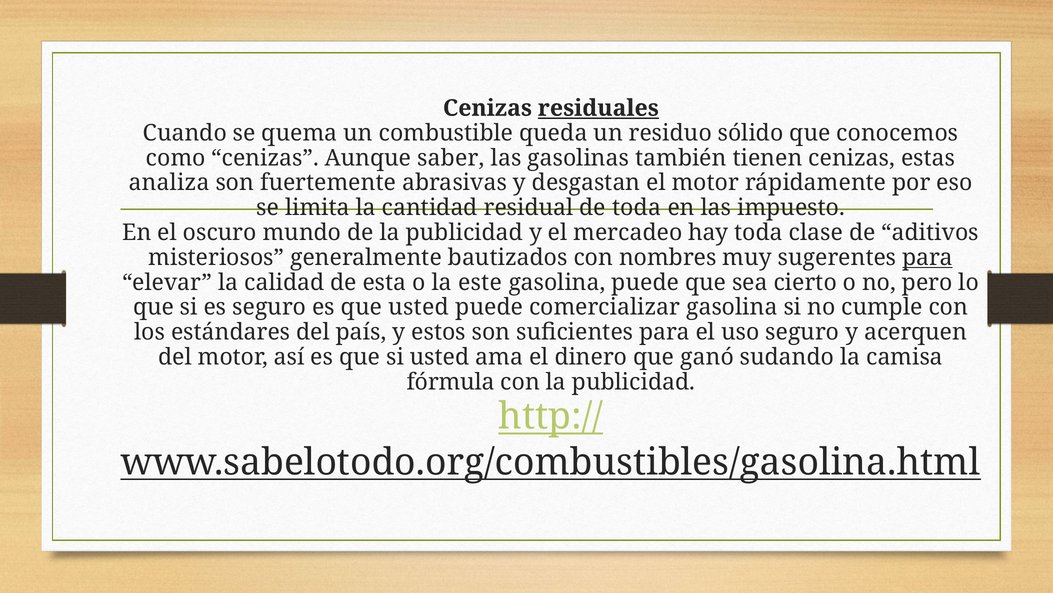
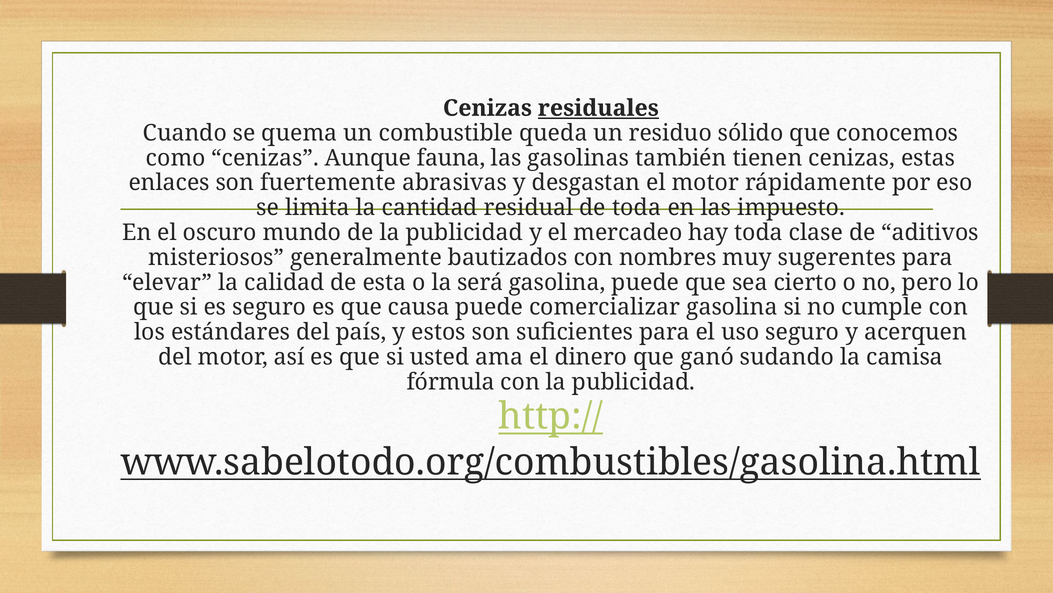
saber: saber -> fauna (451, 158)
analiza: analiza -> enlaces (169, 183)
para underline: present -> none (928, 257)
este: este -> será (480, 282)
que usted: usted -> causa (419, 307)
